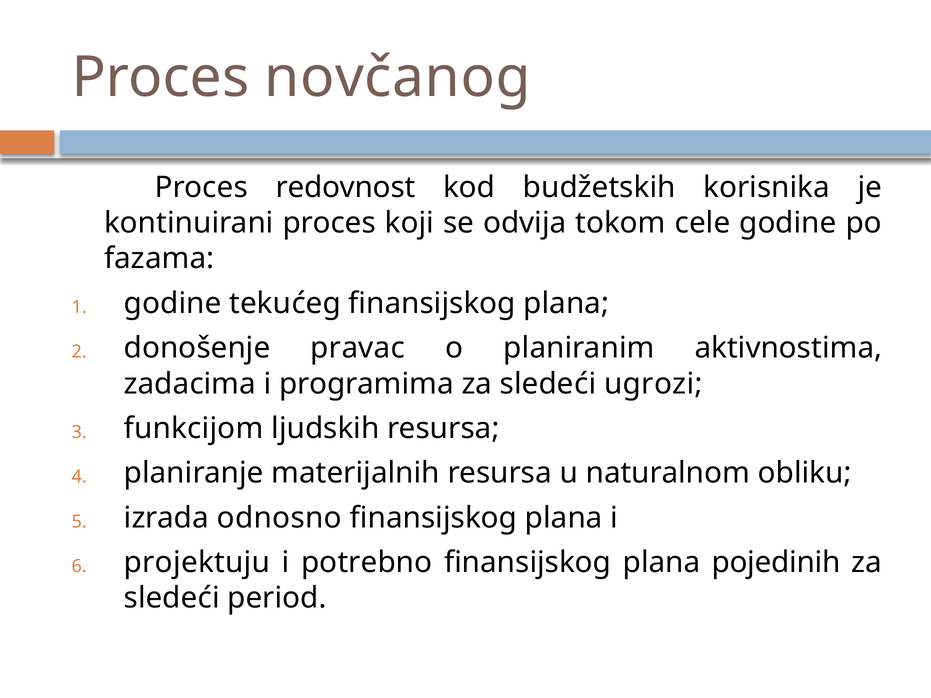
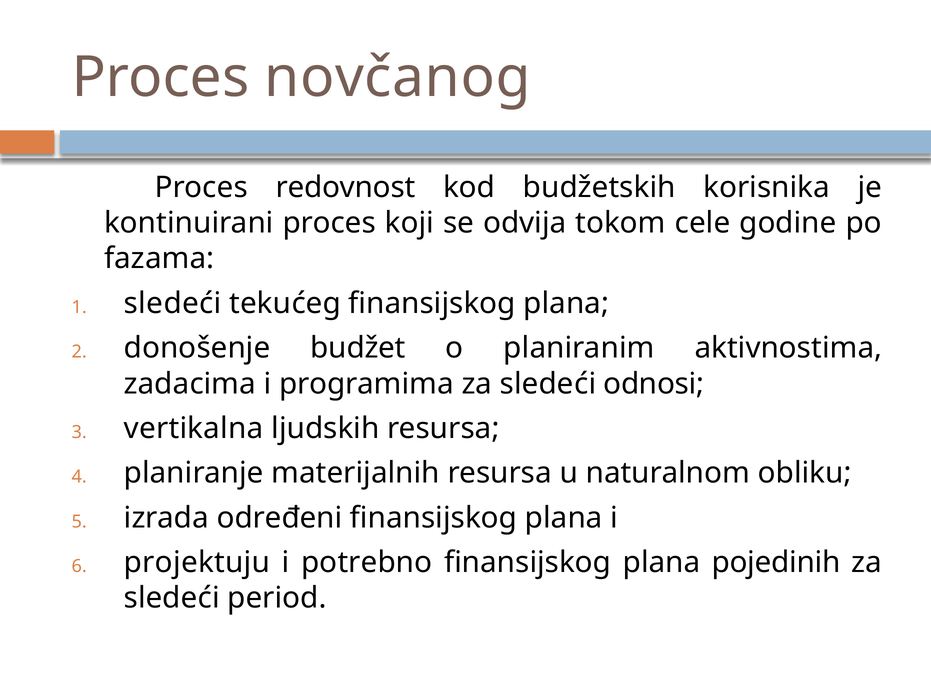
godine: godine -> sledeći (173, 303)
pravac: pravac -> budžet (358, 348)
ugrozi: ugrozi -> odnosi (654, 384)
funkcijom: funkcijom -> vertikalna (194, 429)
odnosno: odnosno -> određeni (280, 518)
